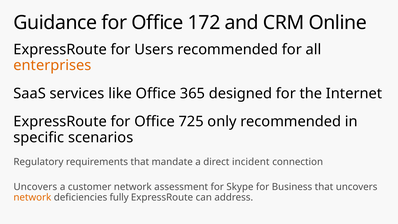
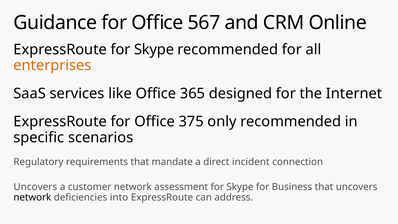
172: 172 -> 567 (204, 23)
ExpressRoute for Users: Users -> Skype (154, 50)
725: 725 -> 375 (191, 122)
network colour: orange -> black (32, 197)
fully: fully -> into (119, 197)
